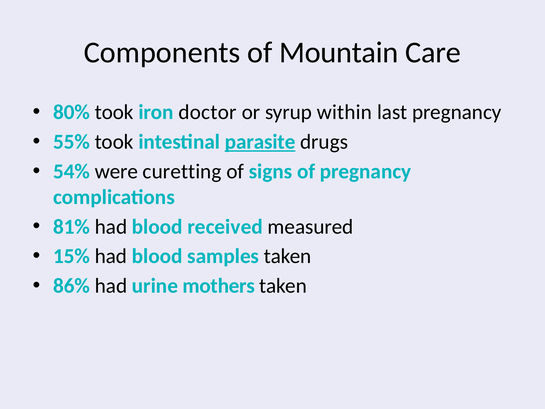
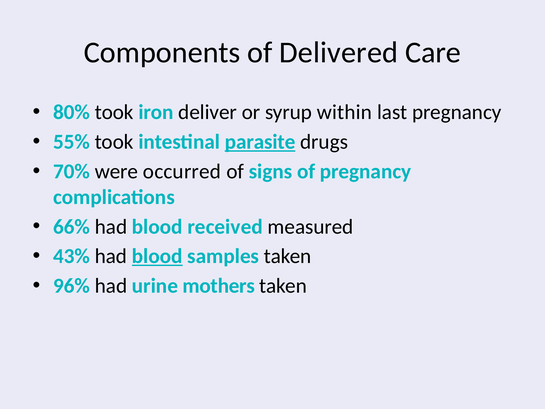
Mountain: Mountain -> Delivered (339, 53)
doctor: doctor -> deliver (208, 112)
54%: 54% -> 70% (72, 172)
curetting: curetting -> occurred (182, 172)
81%: 81% -> 66% (72, 227)
15%: 15% -> 43% (72, 256)
blood underline: none -> present (157, 256)
86%: 86% -> 96% (72, 286)
